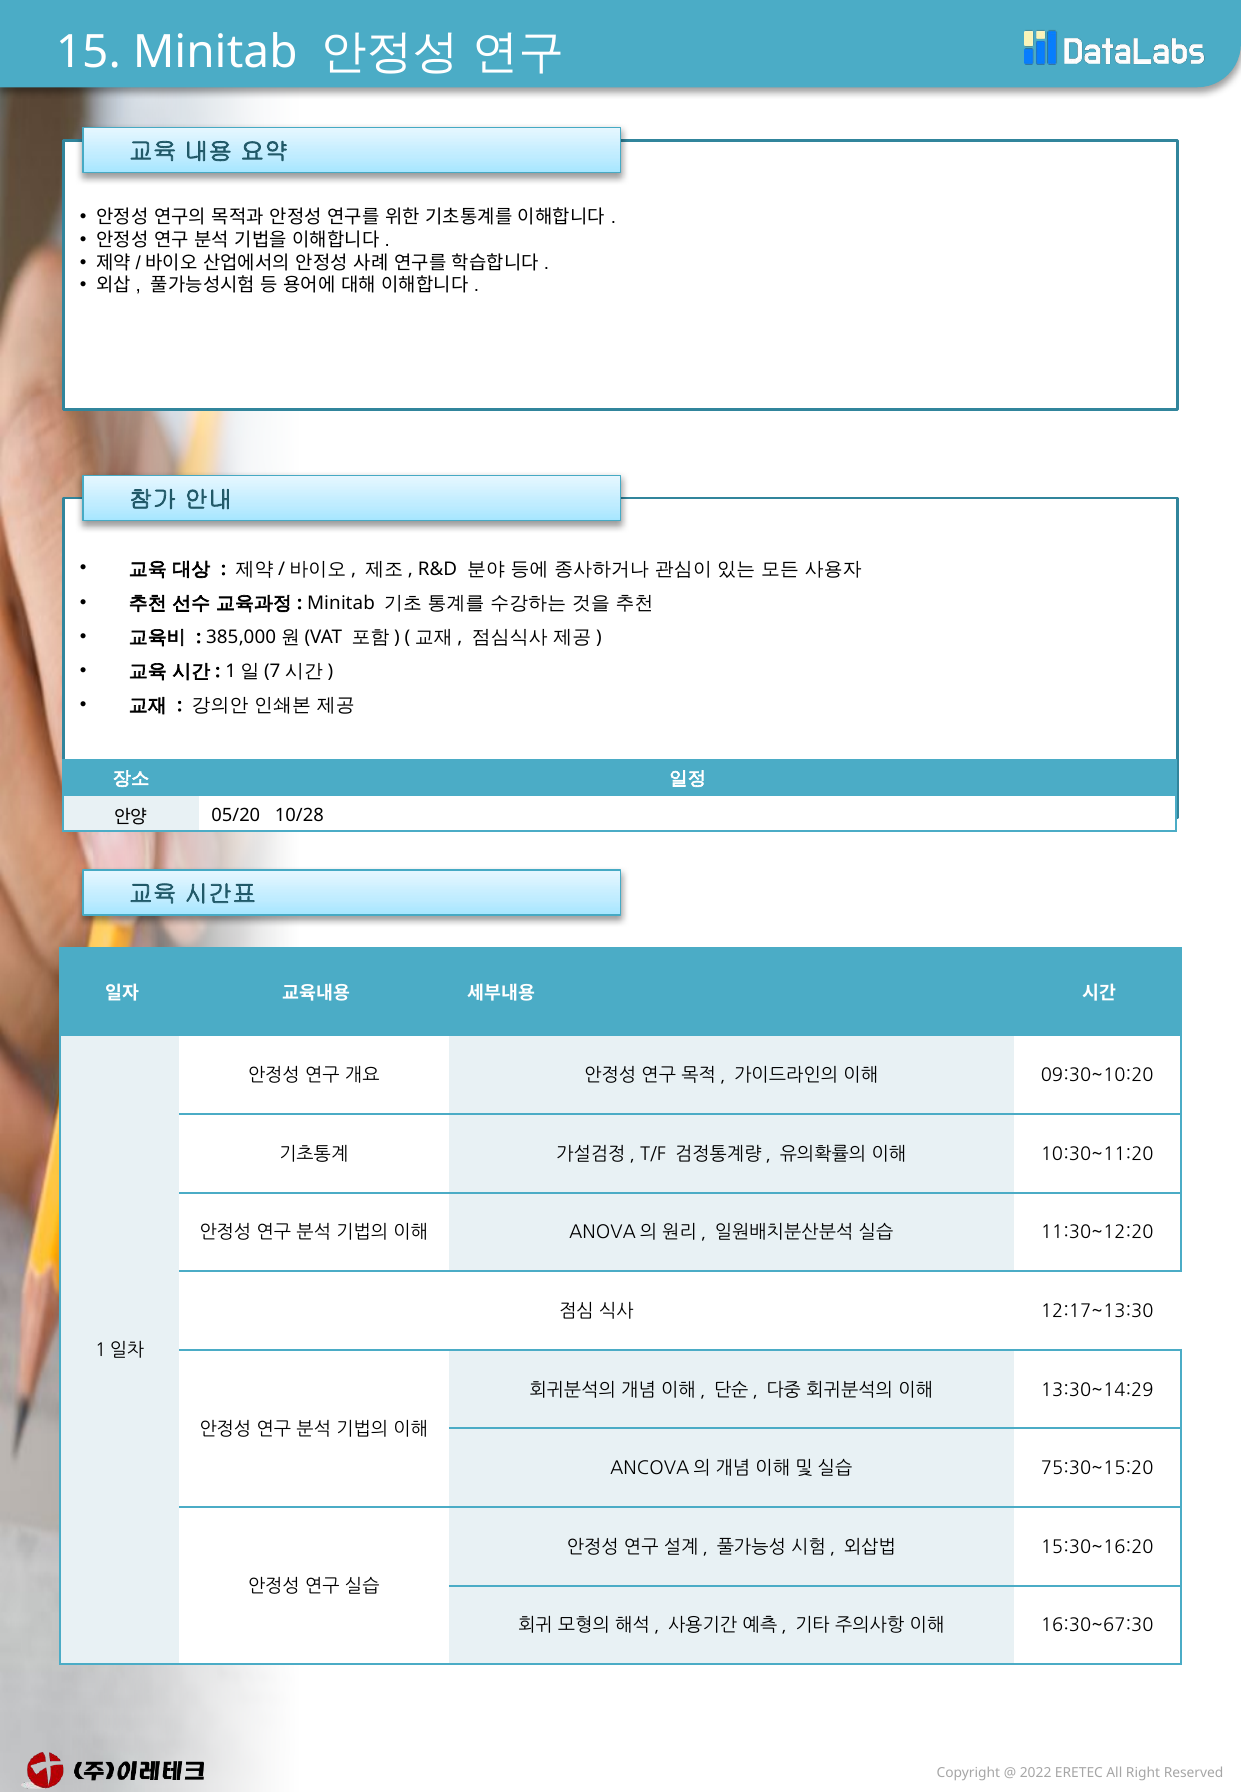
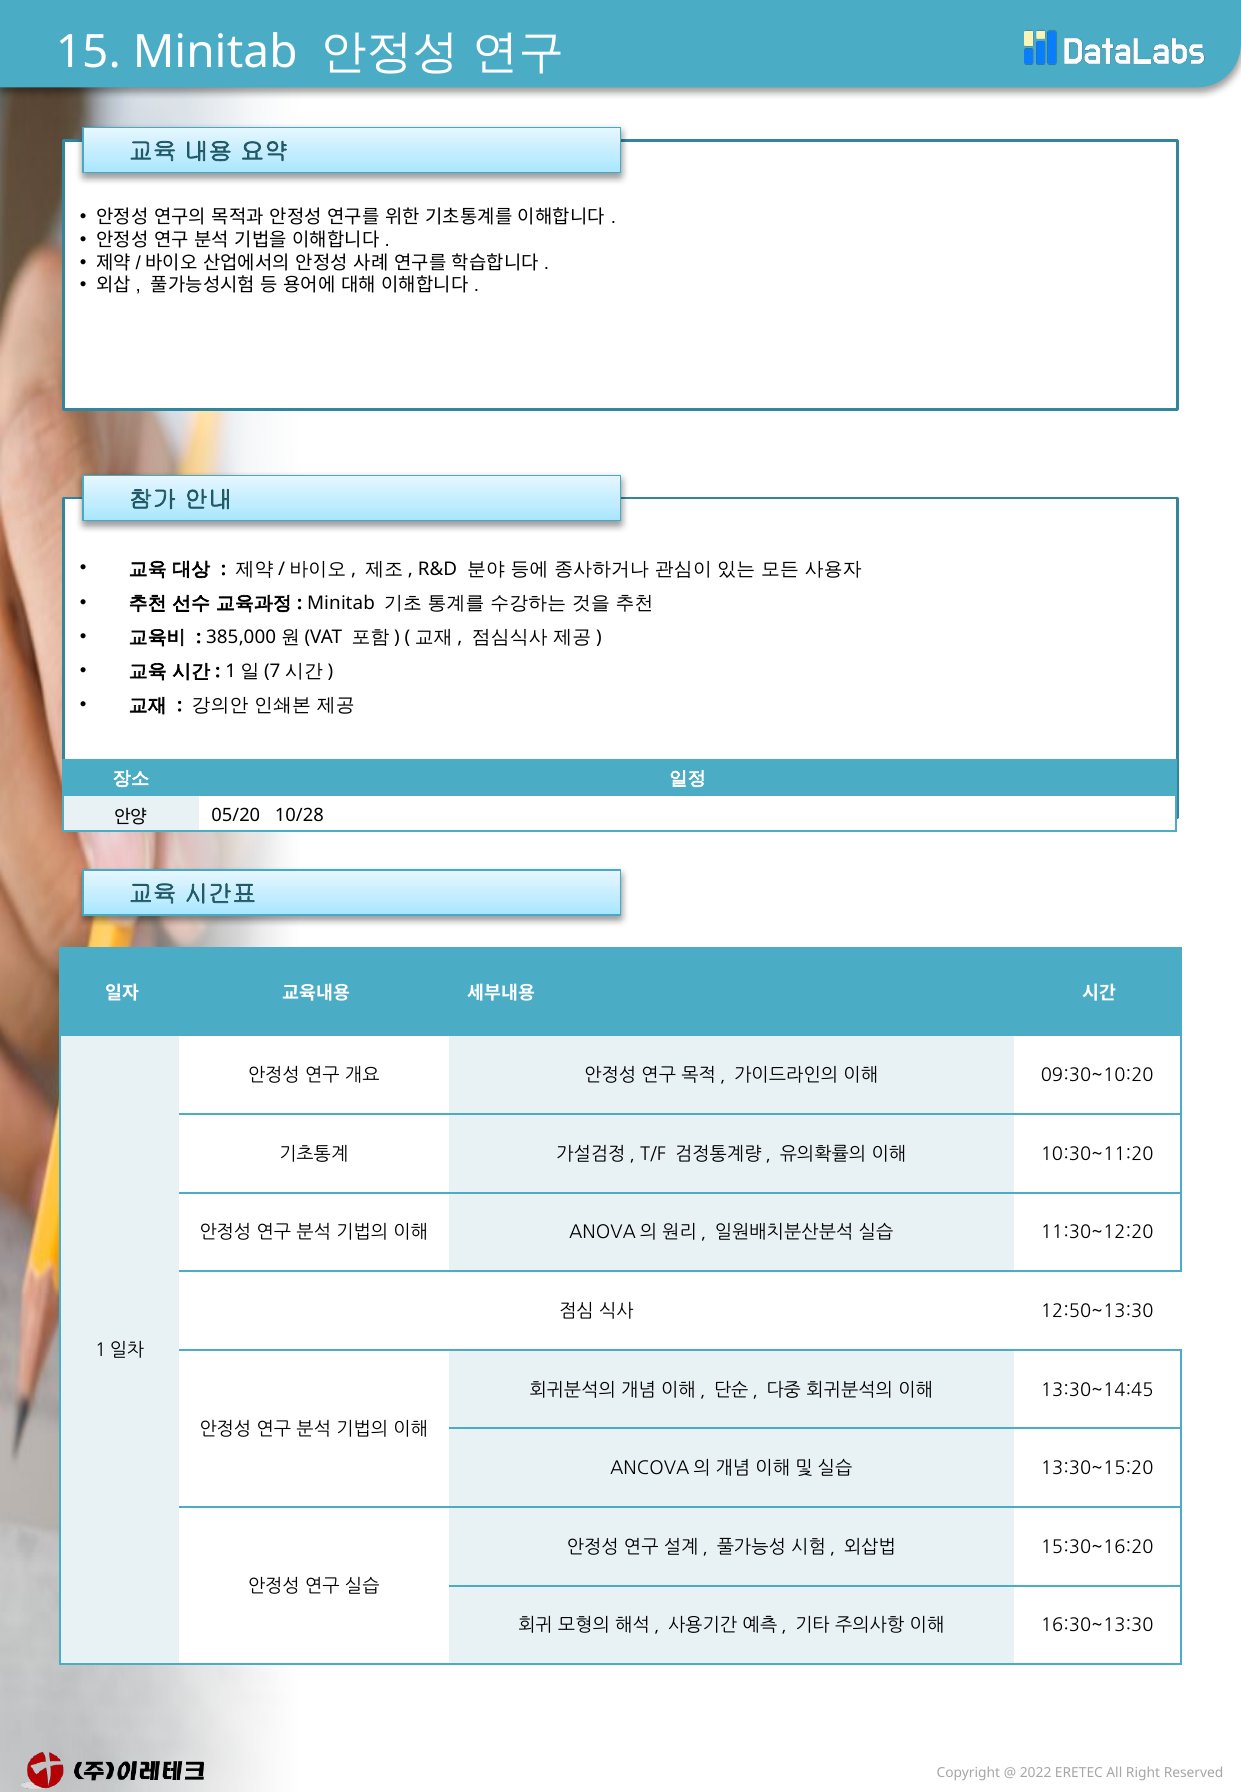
12:17~13:30: 12:17~13:30 -> 12:50~13:30 (1097, 1312)
13:30~14:29: 13:30~14:29 -> 13:30~14:45 (1097, 1391)
75:30~15:20: 75:30~15:20 -> 13:30~15:20 (1097, 1469)
16:30~67:30: 16:30~67:30 -> 16:30~13:30 (1097, 1626)
